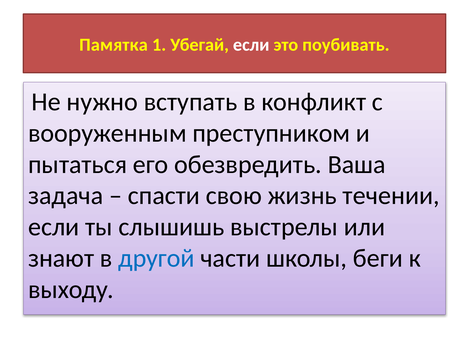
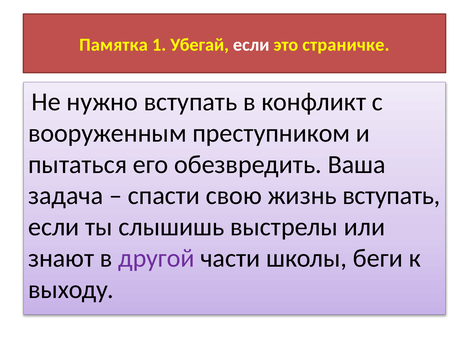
поубивать: поубивать -> страничке (346, 45)
жизнь течении: течении -> вступать (391, 196)
другой colour: blue -> purple (156, 258)
